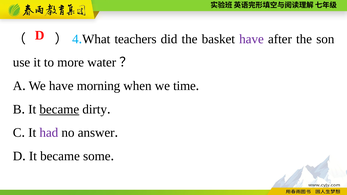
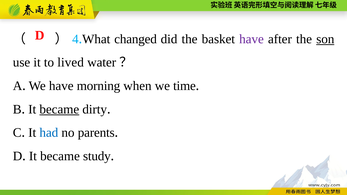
teachers: teachers -> changed (136, 39)
son underline: none -> present (325, 39)
more: more -> lived (71, 62)
had colour: purple -> blue (49, 133)
answer: answer -> parents (96, 133)
some: some -> study (97, 156)
